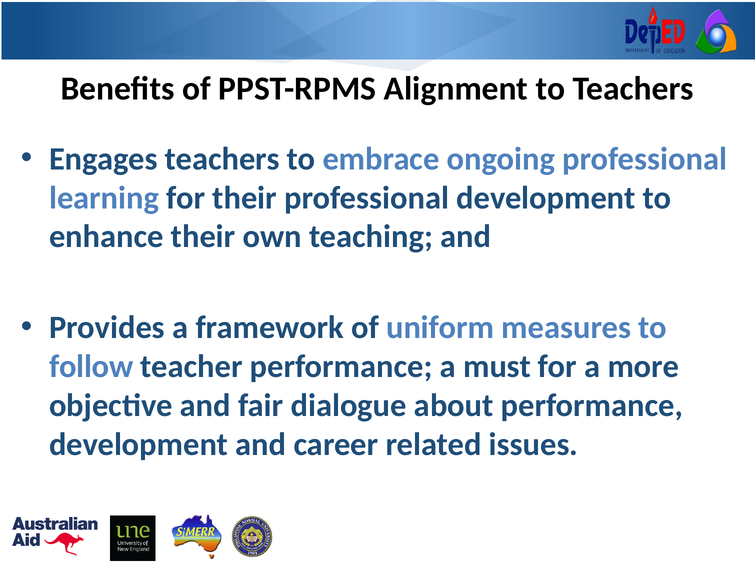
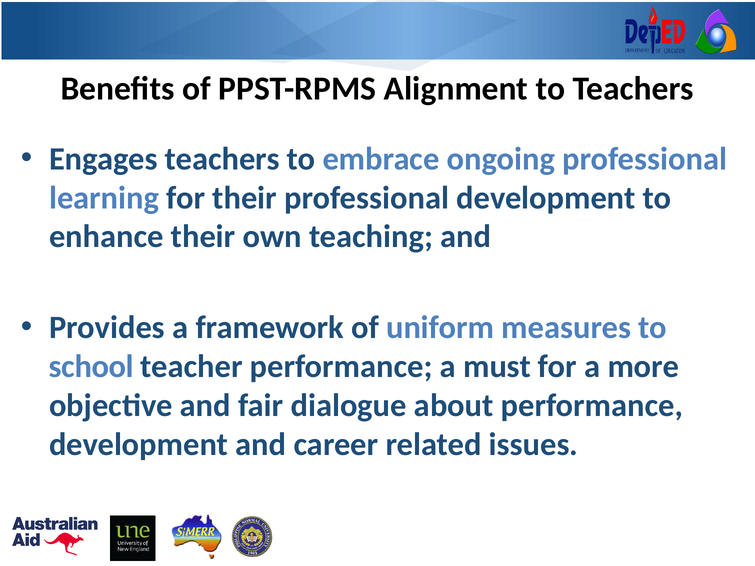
follow: follow -> school (91, 367)
